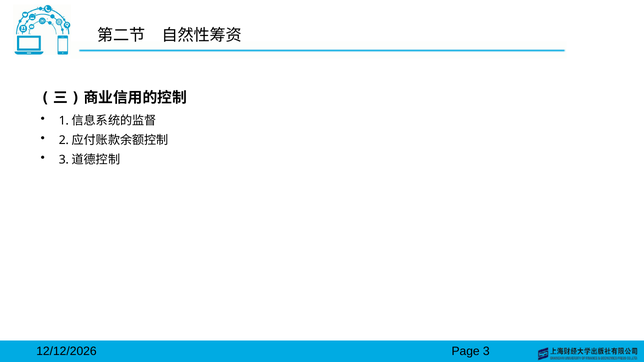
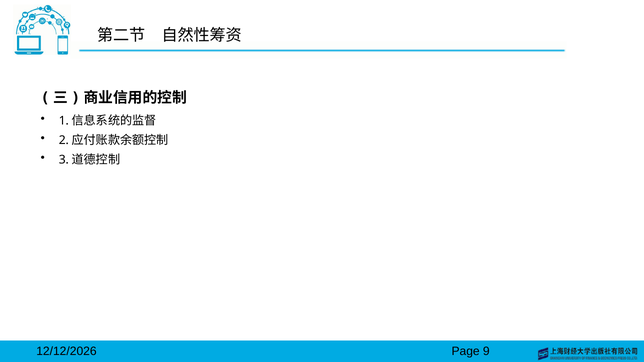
3: 3 -> 9 (486, 352)
